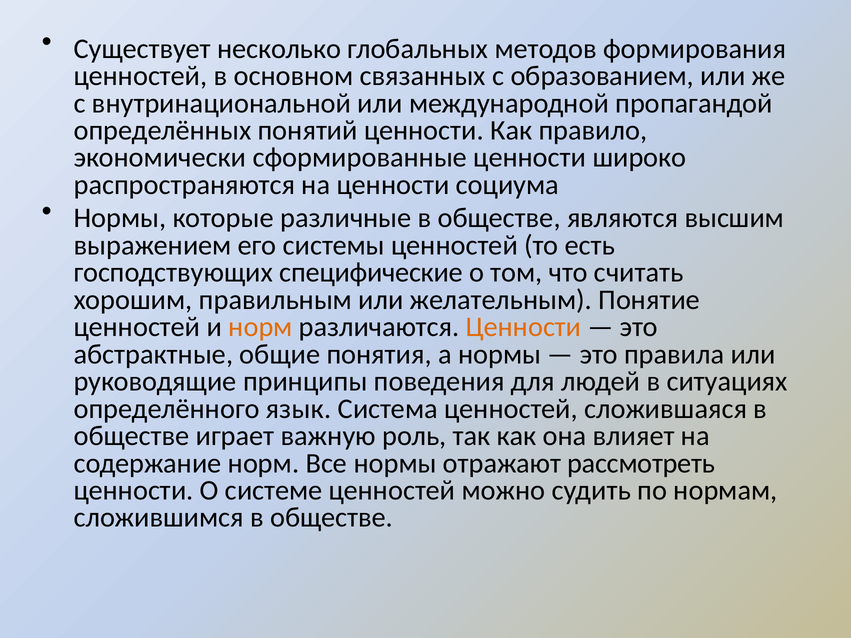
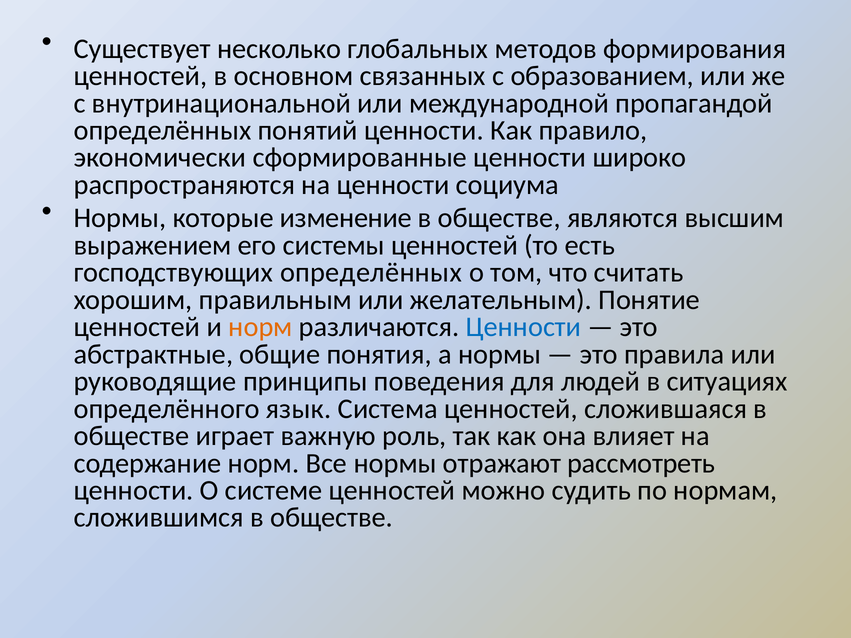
различные: различные -> изменение (346, 218)
господствующих специфические: специфические -> определённых (371, 273)
Ценности colour: orange -> blue (523, 327)
